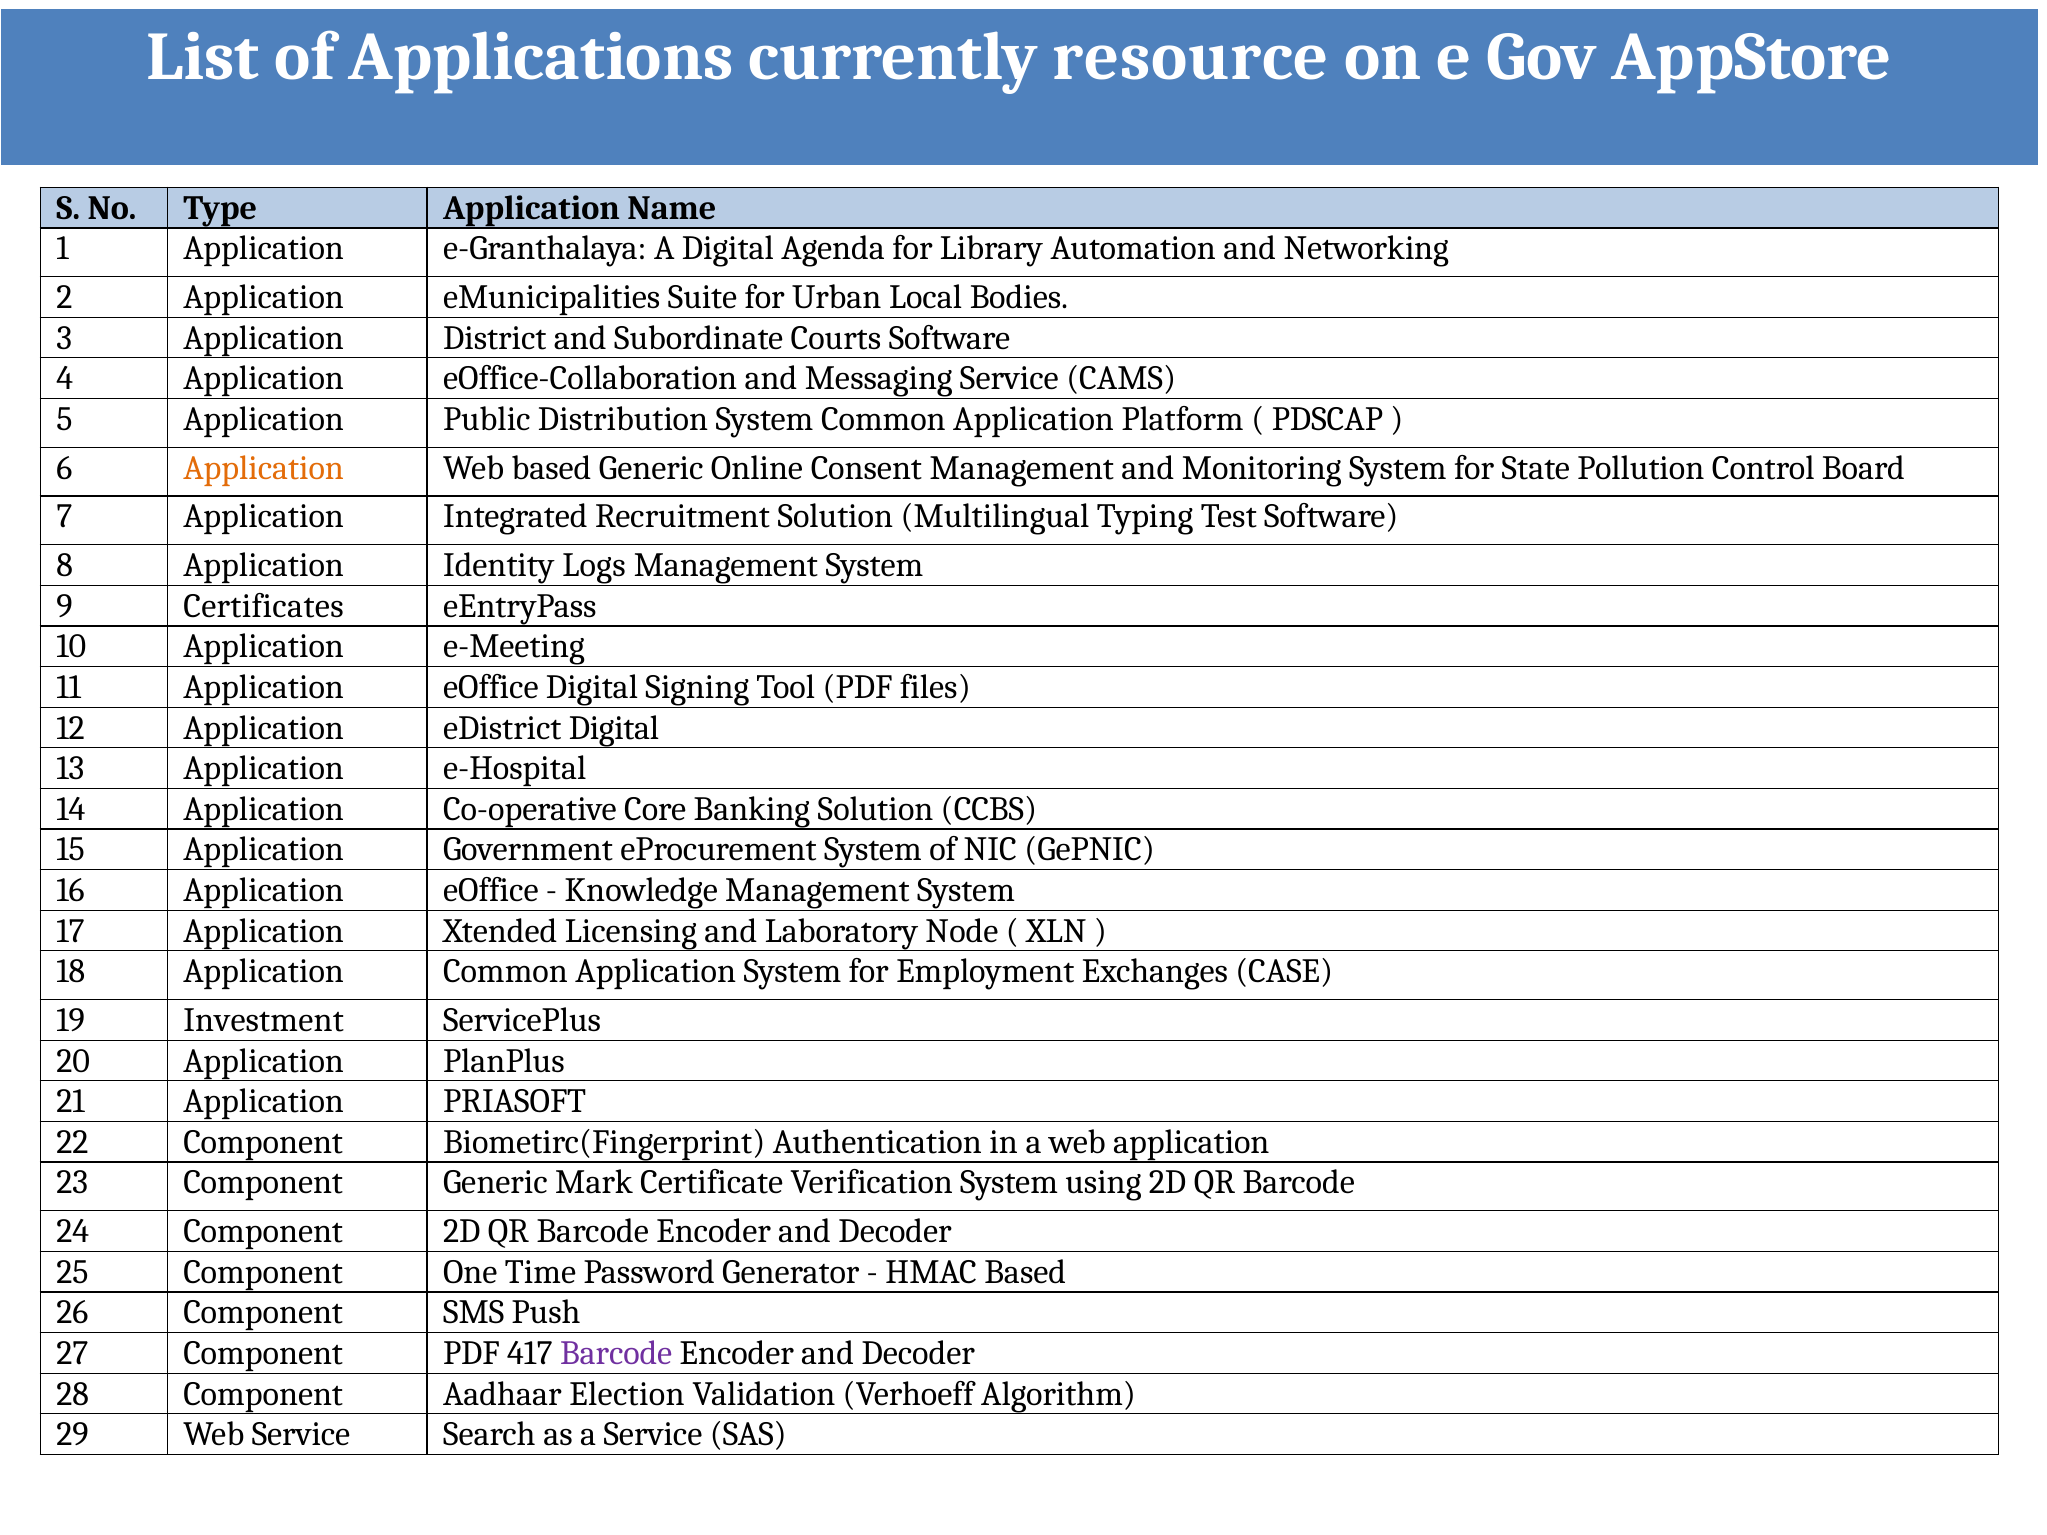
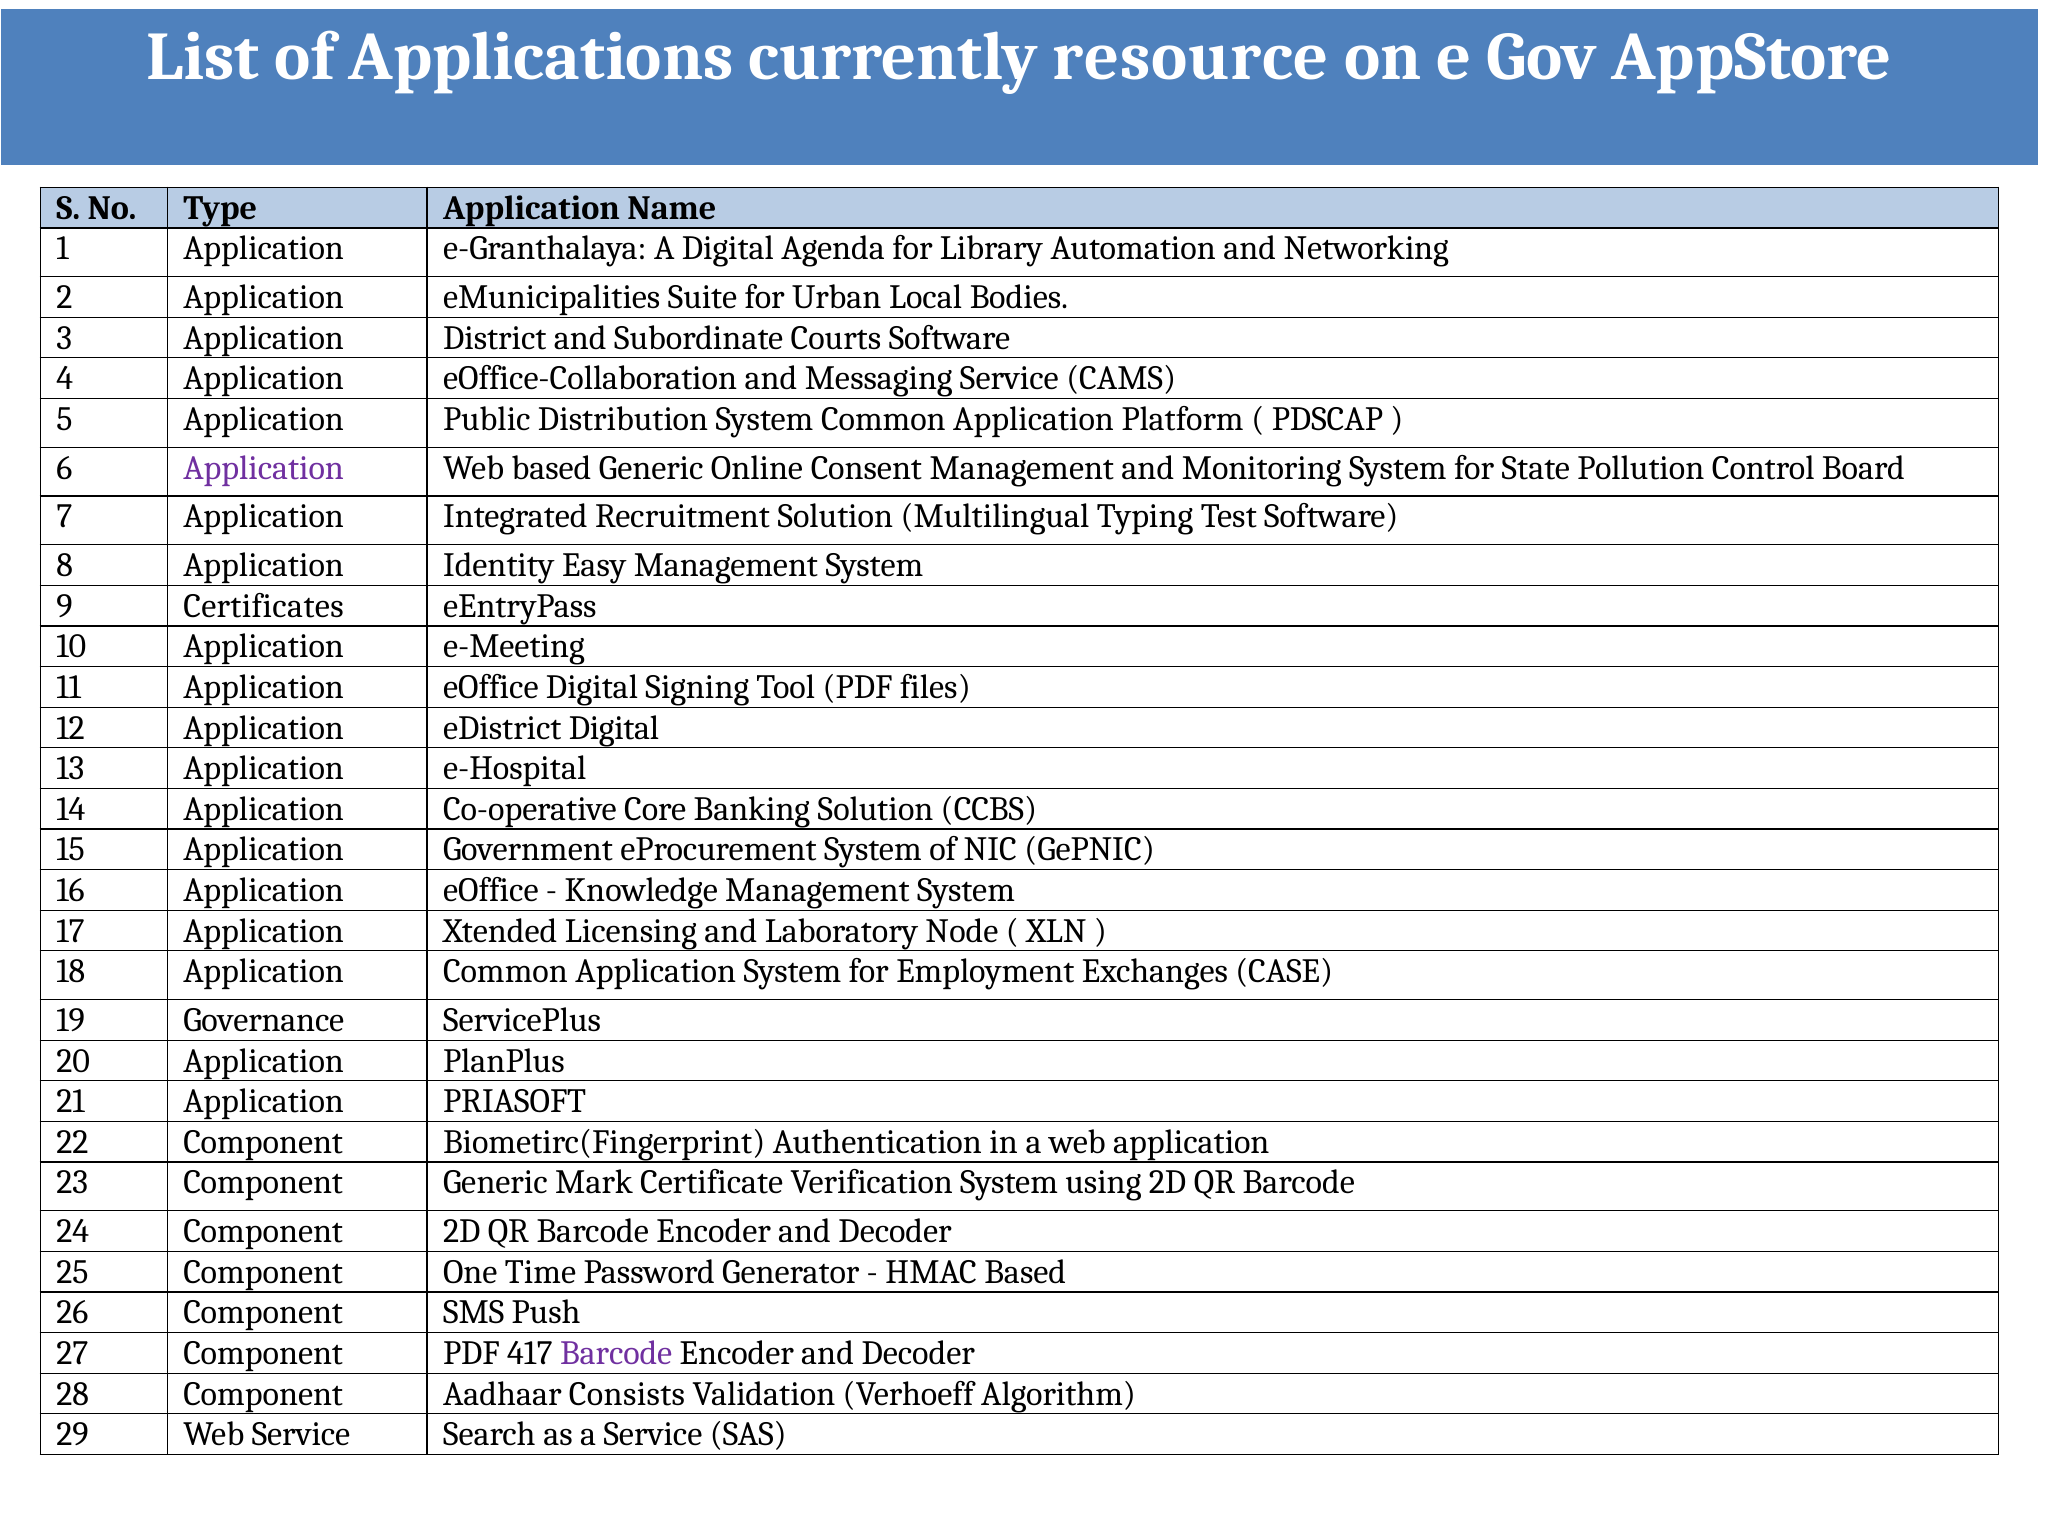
Application colour: orange -> purple (264, 468)
Logs: Logs -> Easy (594, 566)
Investment: Investment -> Governance (264, 1020)
Election: Election -> Consists (627, 1394)
